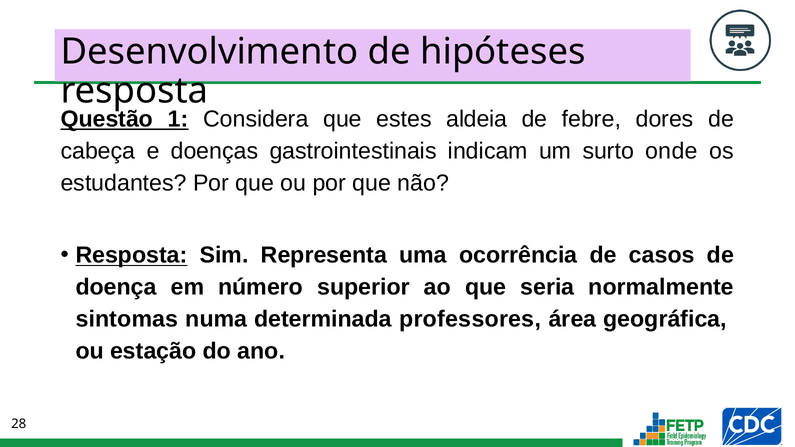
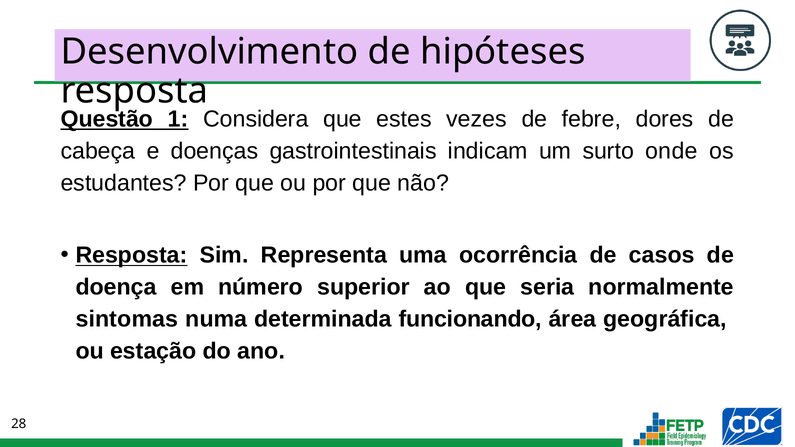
aldeia: aldeia -> vezes (477, 119)
professores: professores -> funcionando (470, 319)
